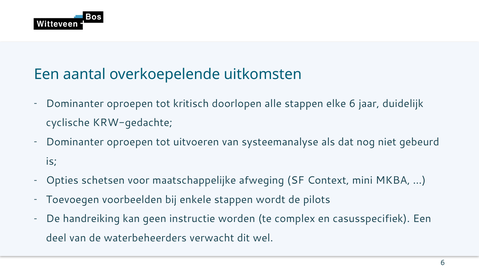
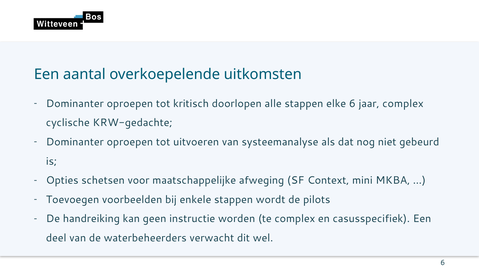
jaar duidelijk: duidelijk -> complex (403, 103)
